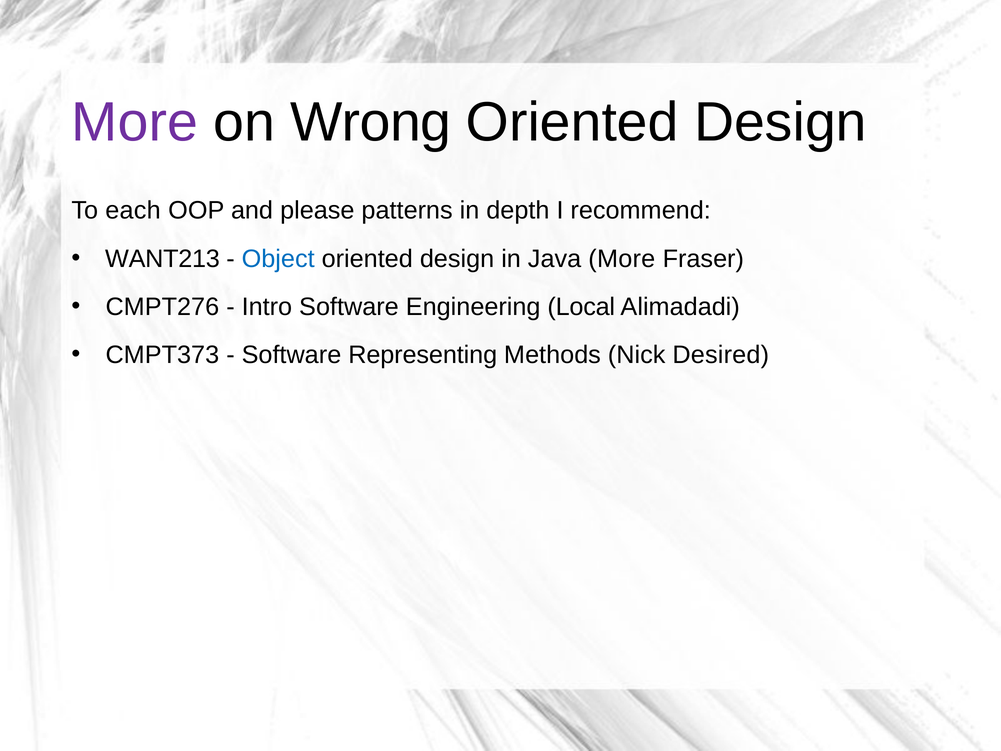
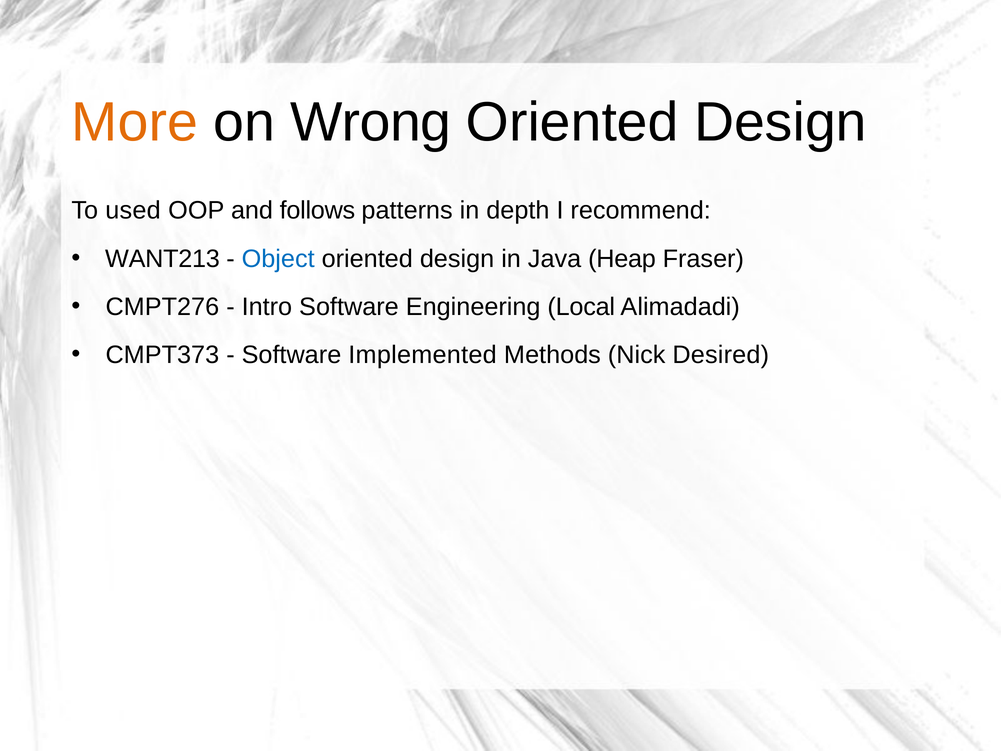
More colour: purple -> orange (135, 123)
each: each -> used (133, 210)
please: please -> follows (317, 210)
Java More: More -> Heap (622, 259)
Representing: Representing -> Implemented (423, 355)
